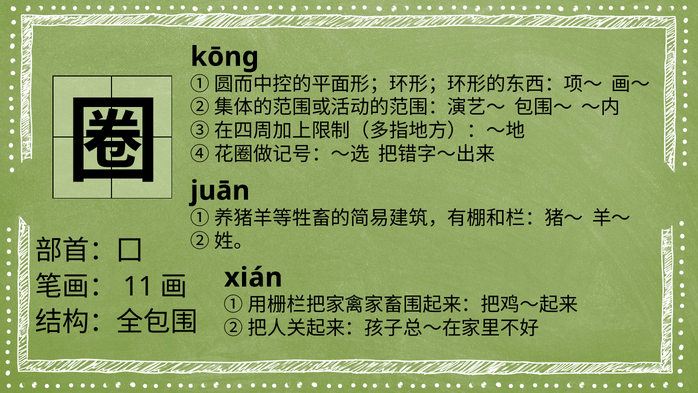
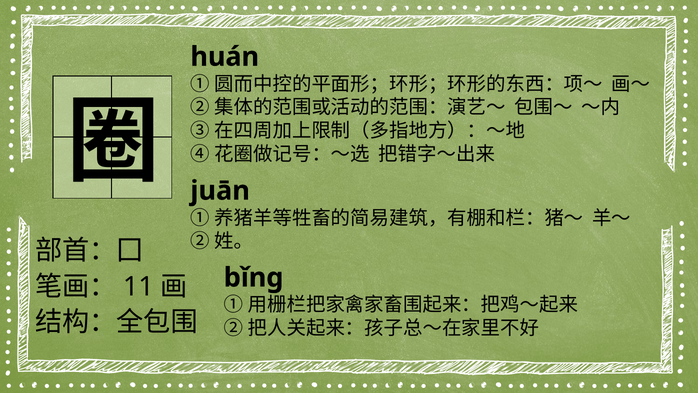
kōng: kōng -> huán (225, 57)
xián: xián -> bǐng (254, 277)
